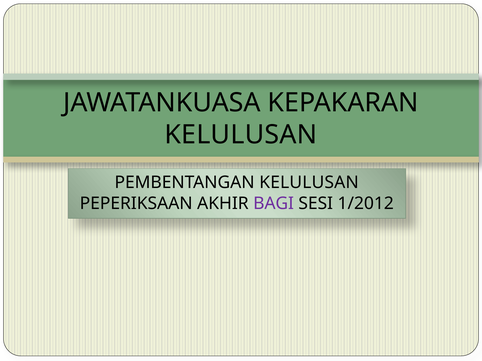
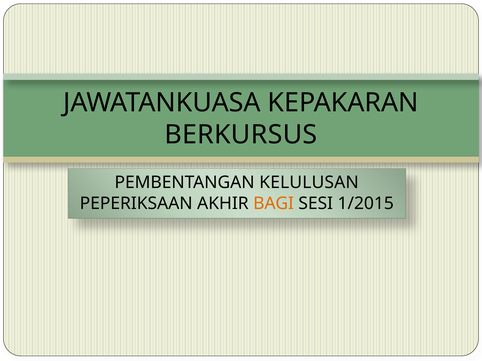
KELULUSAN: KELULUSAN -> BERKURSUS (241, 135)
BAGI colour: purple -> orange (274, 204)
1/2012: 1/2012 -> 1/2015 (366, 204)
